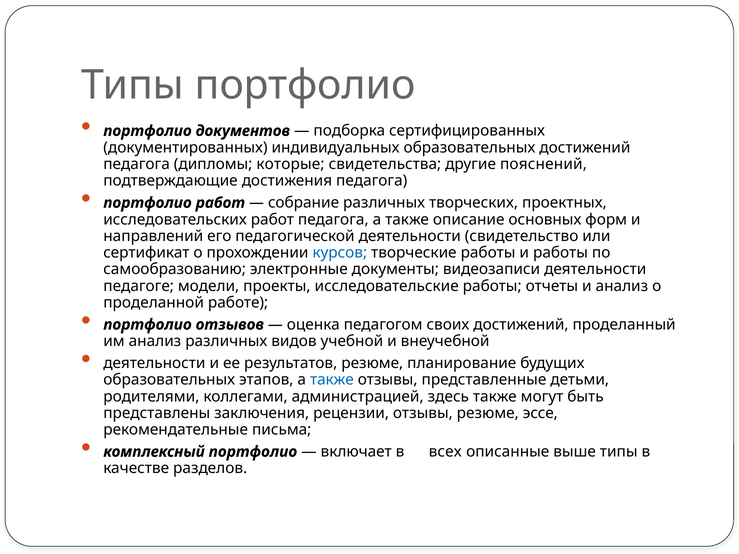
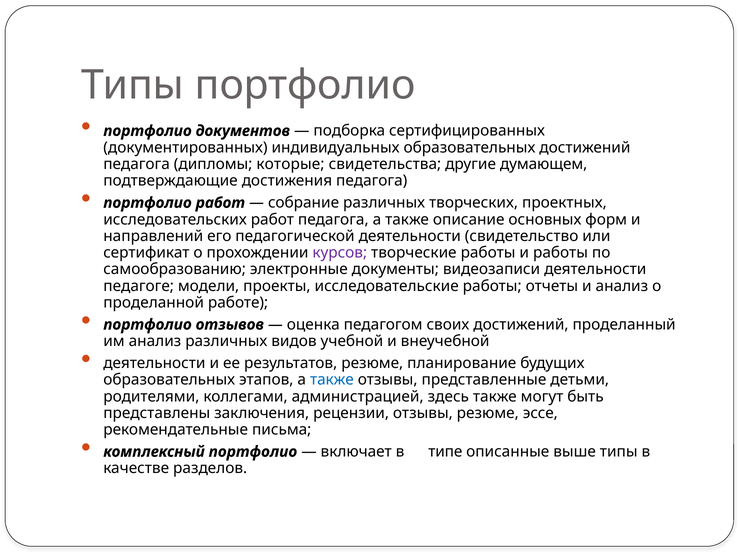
пояснений: пояснений -> думающем (544, 164)
курсов colour: blue -> purple (340, 253)
всех: всех -> типе (445, 452)
